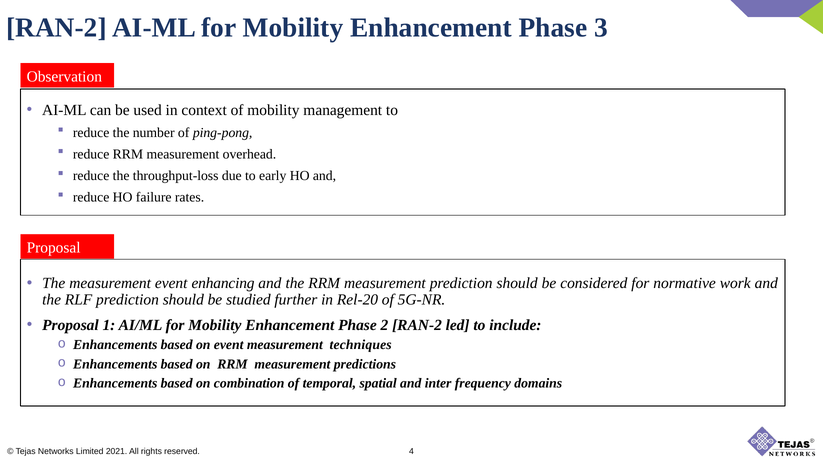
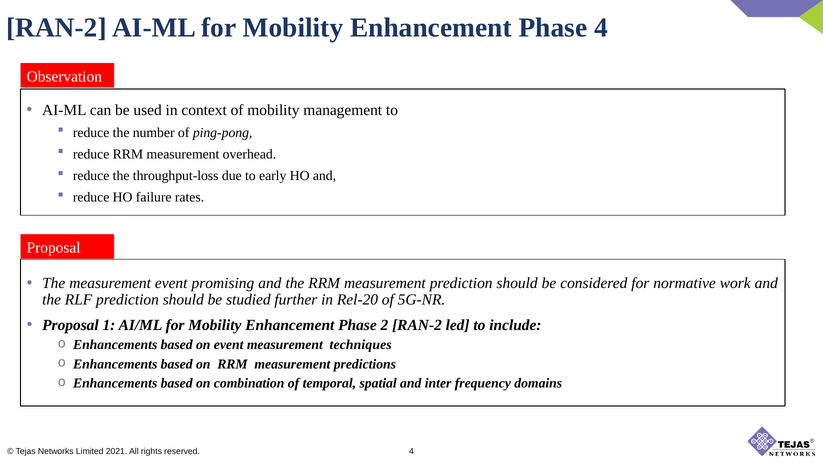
Phase 3: 3 -> 4 (601, 28)
enhancing: enhancing -> promising (223, 283)
